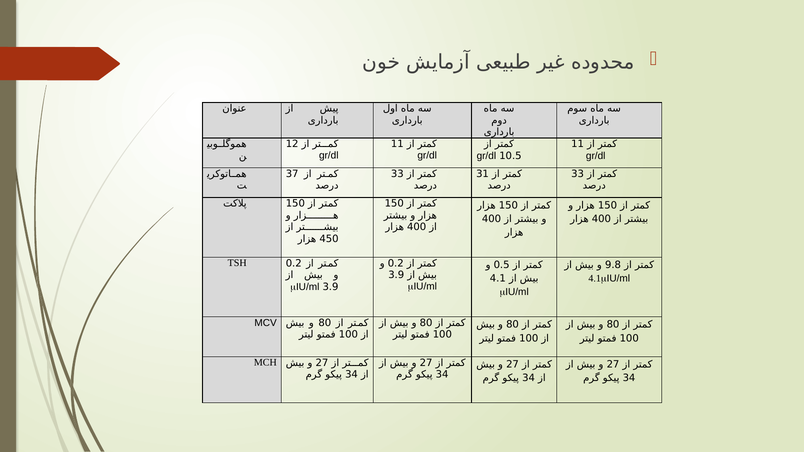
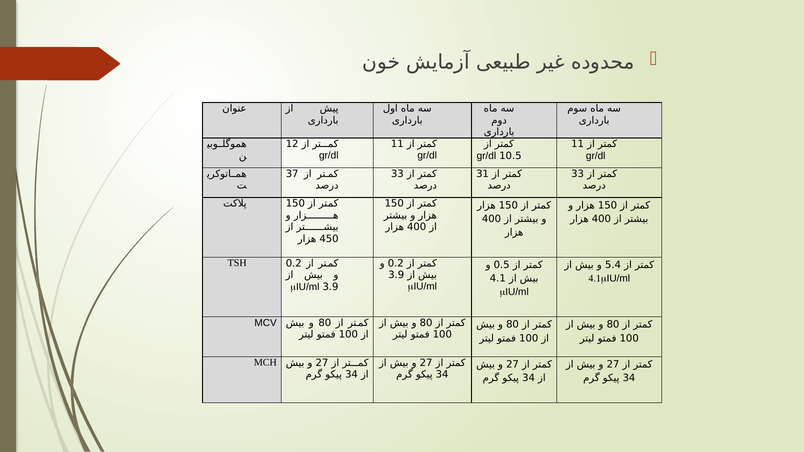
9.8: 9.8 -> 5.4 (613, 265)
